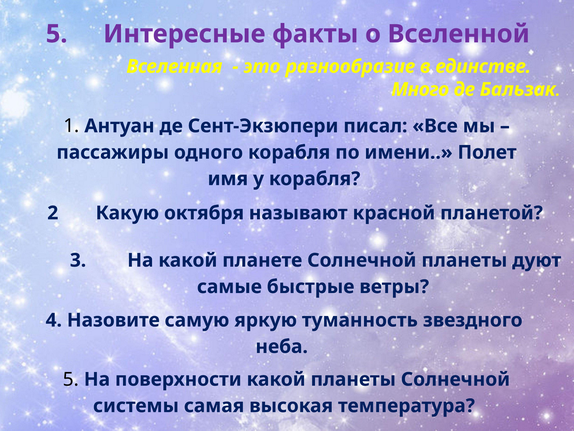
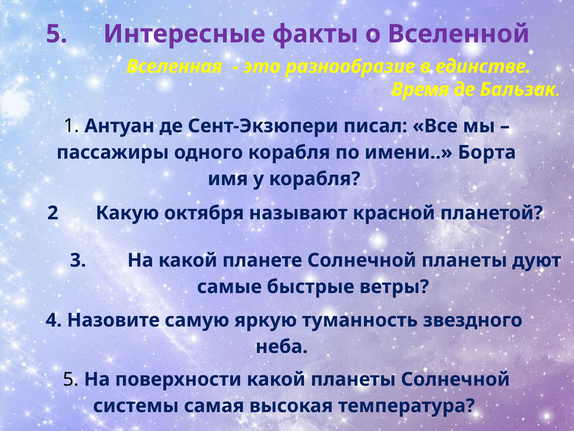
Много: Много -> Время (420, 89)
Полет: Полет -> Борта (487, 152)
